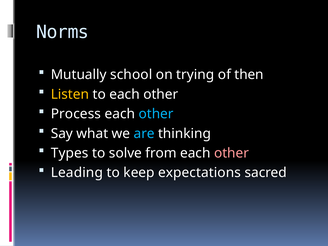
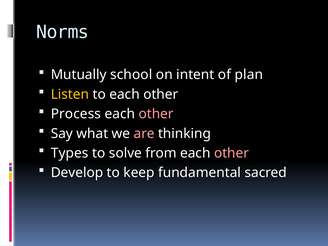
trying: trying -> intent (195, 75)
then: then -> plan (249, 75)
other colour: light blue -> pink (156, 114)
are colour: light blue -> pink (144, 134)
Leading: Leading -> Develop (77, 173)
expectations: expectations -> fundamental (200, 173)
